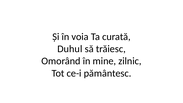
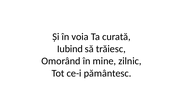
Duhul: Duhul -> Iubind (70, 49)
